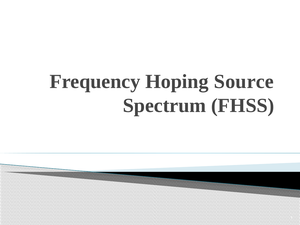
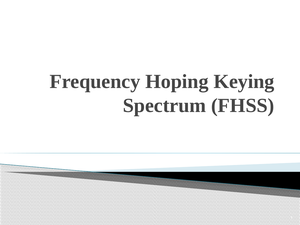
Source: Source -> Keying (244, 81)
